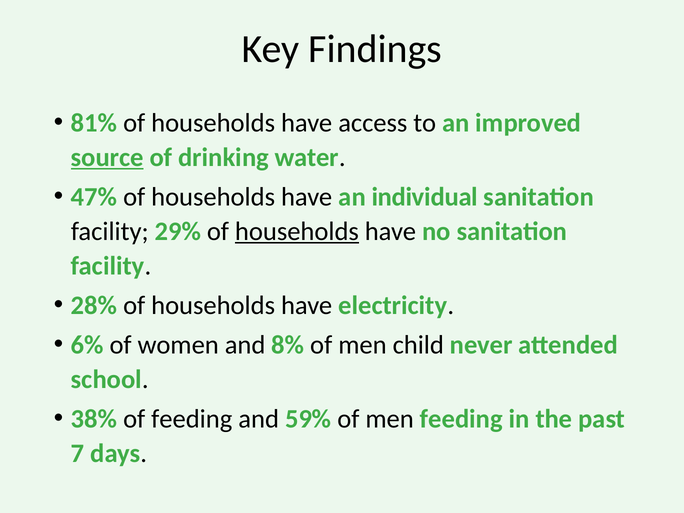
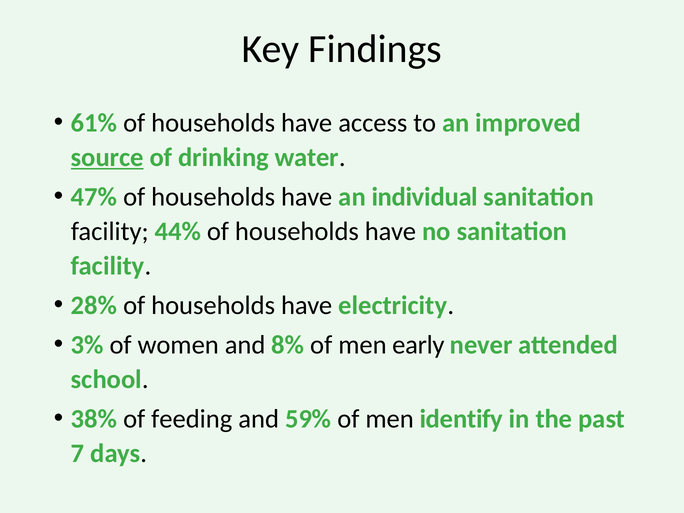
81%: 81% -> 61% (94, 123)
29%: 29% -> 44% (178, 231)
households underline: present -> none (297, 231)
6%: 6% -> 3% (87, 345)
child: child -> early (418, 345)
men feeding: feeding -> identify (461, 419)
